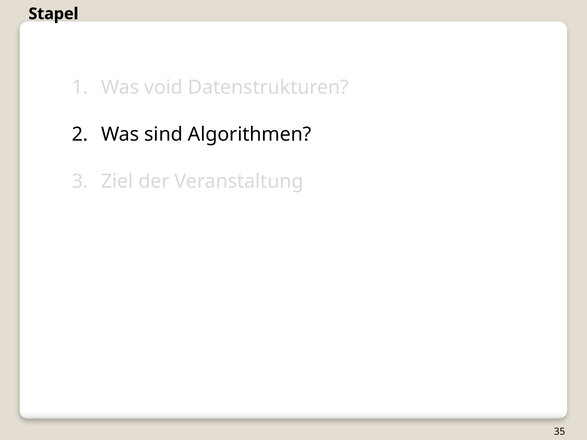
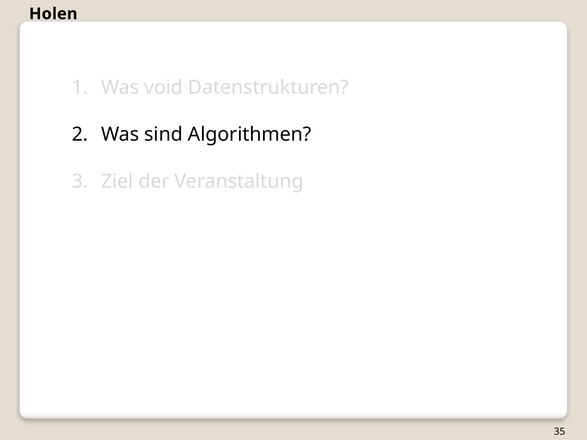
Stapel: Stapel -> Holen (53, 14)
